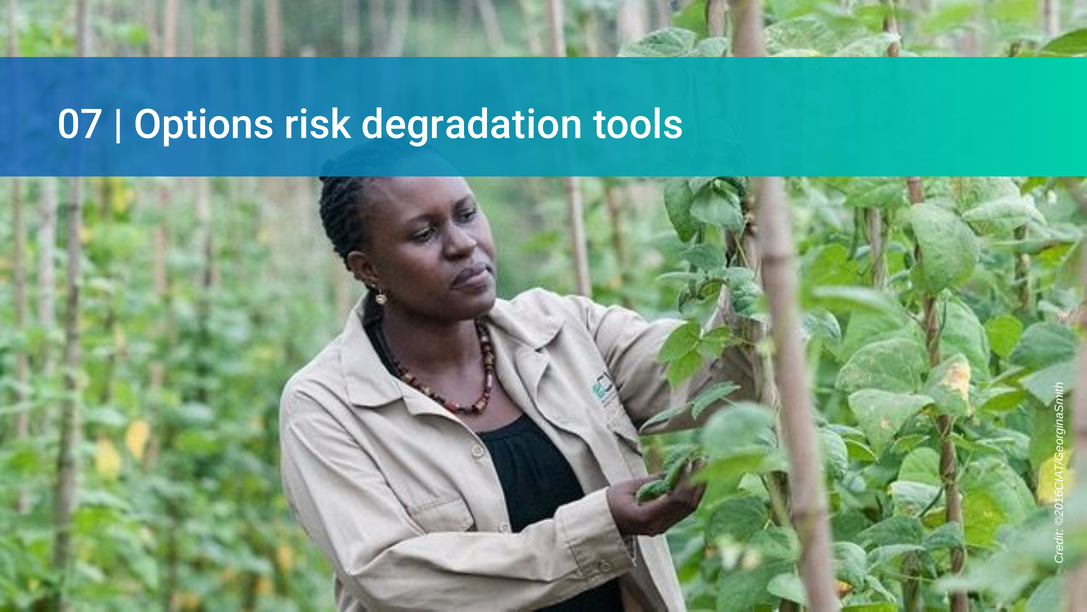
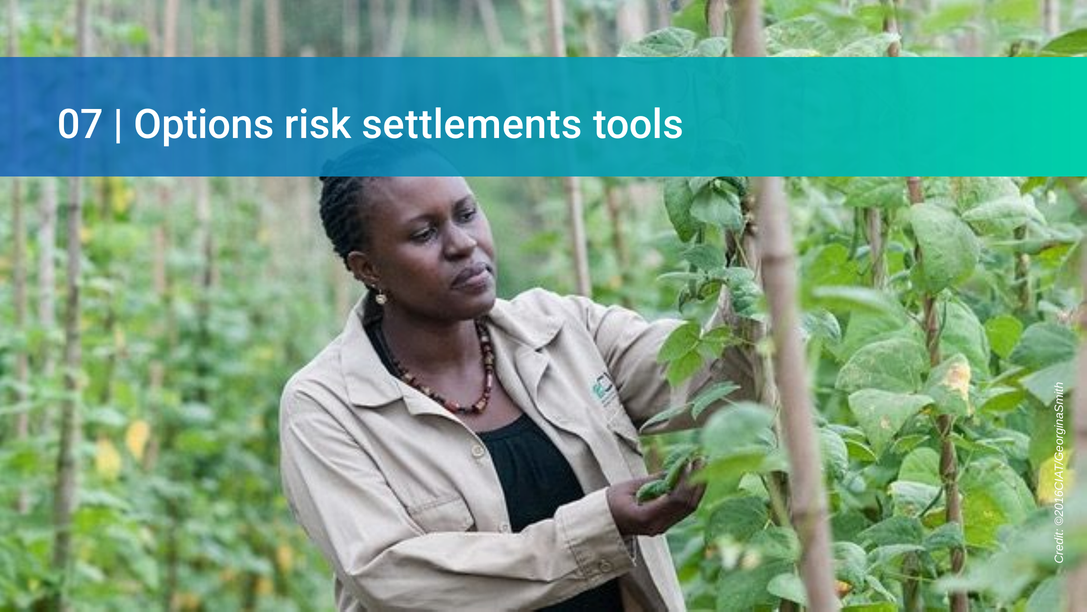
degradation: degradation -> settlements (472, 125)
